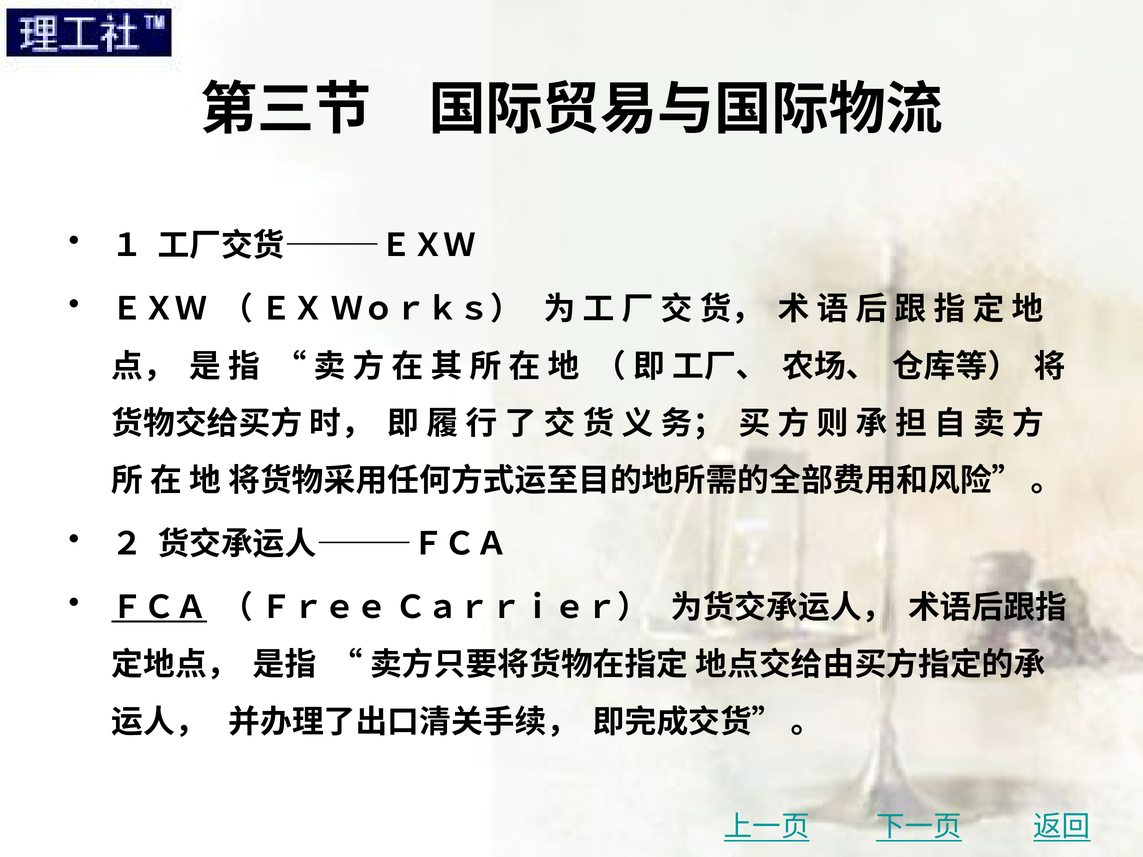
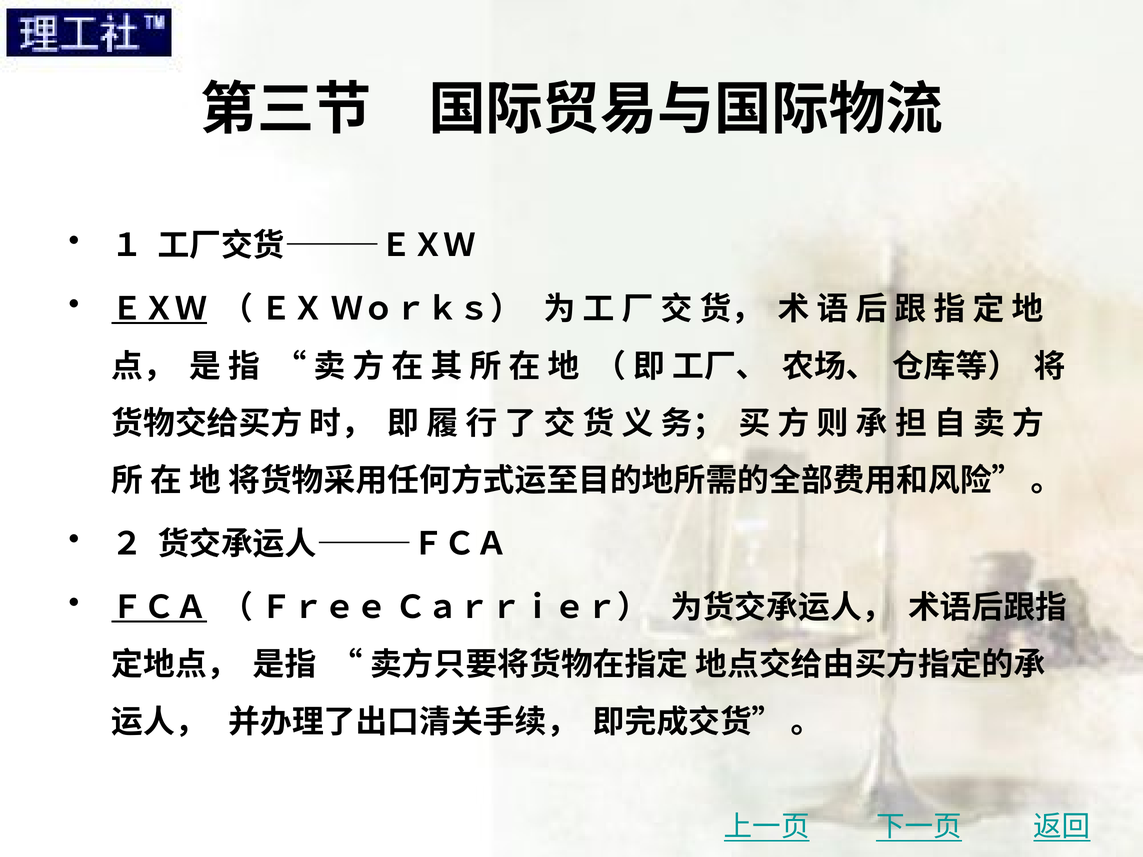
ＥＸＷ underline: none -> present (159, 310)
